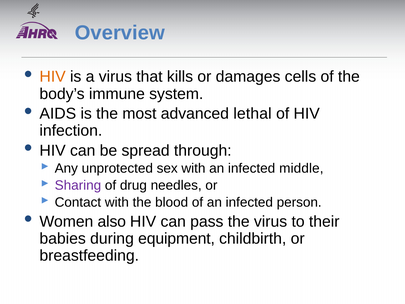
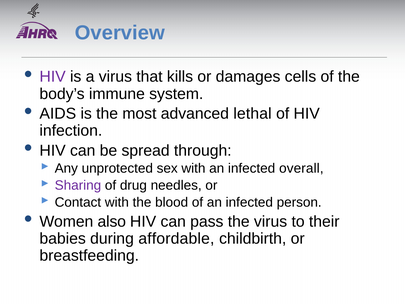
HIV colour: orange -> purple (53, 77)
middle: middle -> overall (301, 168)
equipment: equipment -> affordable (176, 238)
